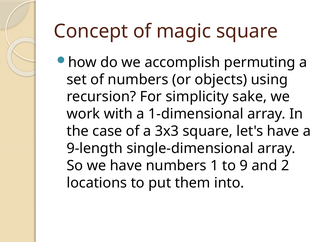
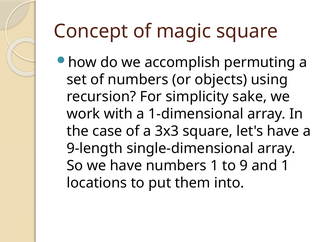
and 2: 2 -> 1 (285, 165)
